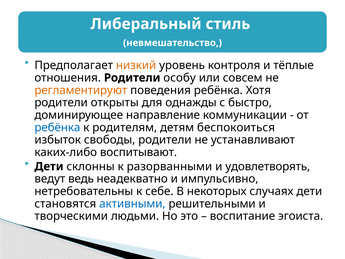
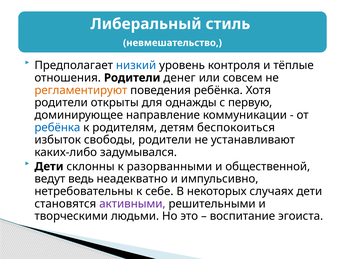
низкий colour: orange -> blue (136, 65)
особу: особу -> денег (180, 78)
быстро: быстро -> первую (250, 103)
воспитывают: воспитывают -> задумывался (138, 152)
удовлетворять: удовлетворять -> общественной (268, 166)
активными colour: blue -> purple (132, 204)
